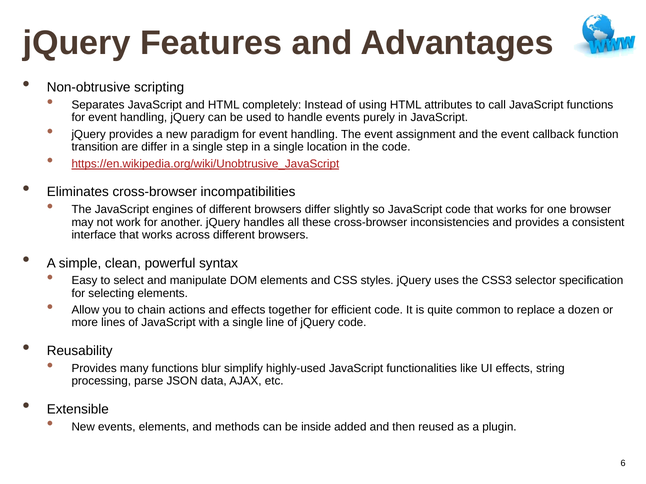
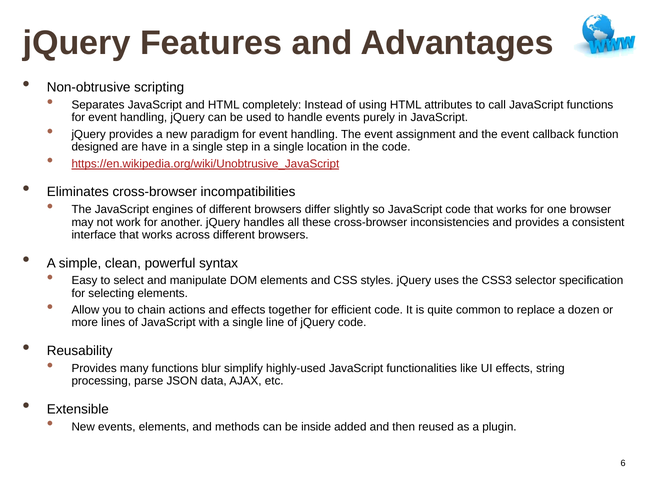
transition: transition -> designed (95, 147)
are differ: differ -> have (154, 147)
